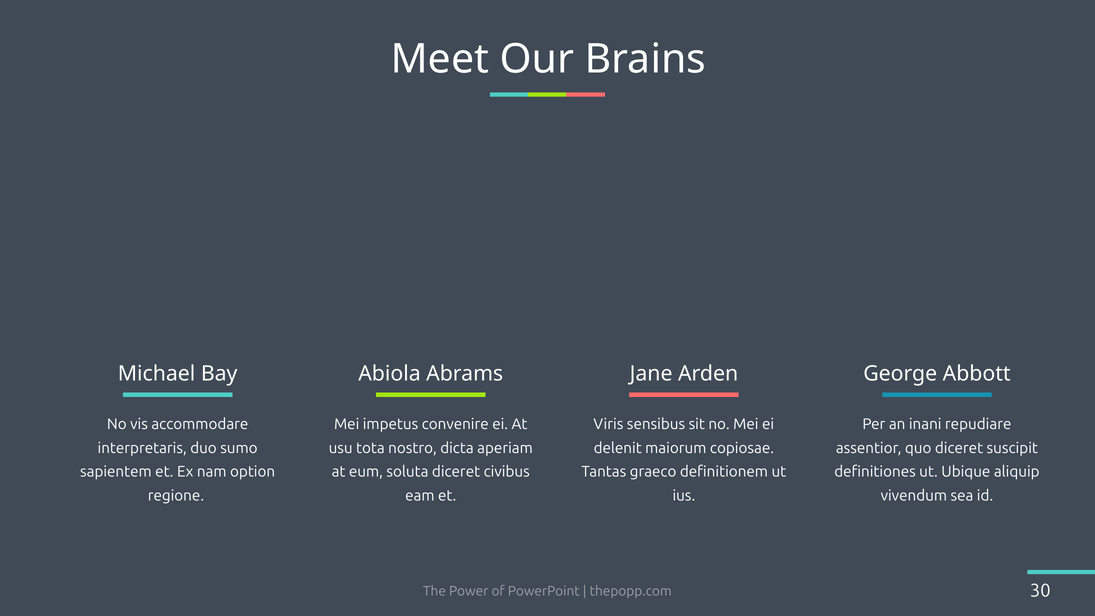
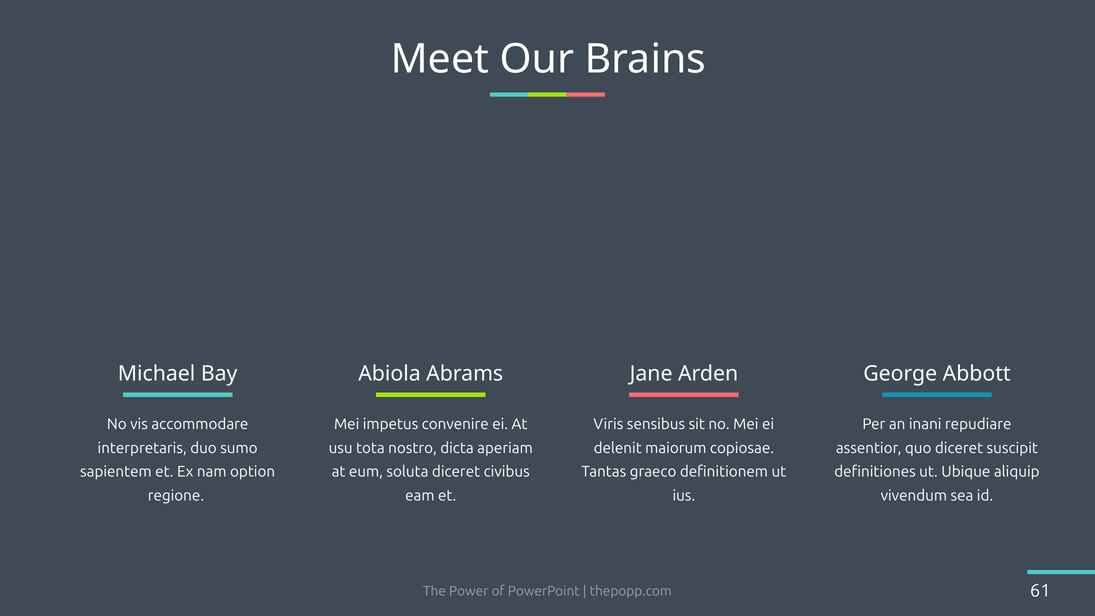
30: 30 -> 61 (1040, 591)
